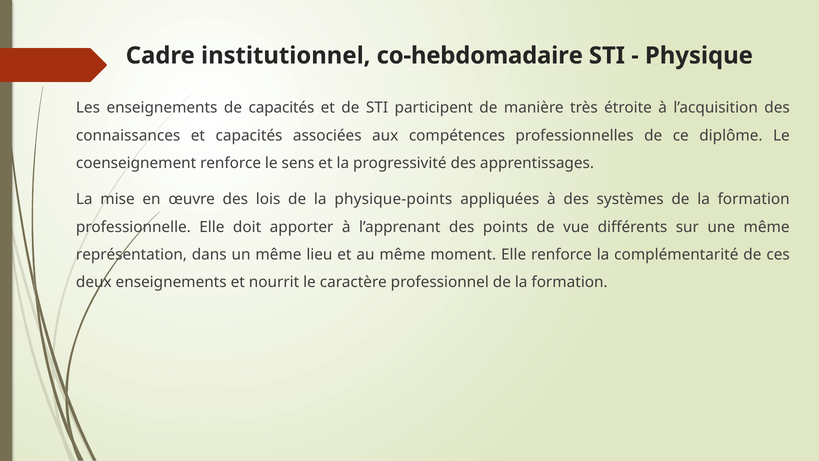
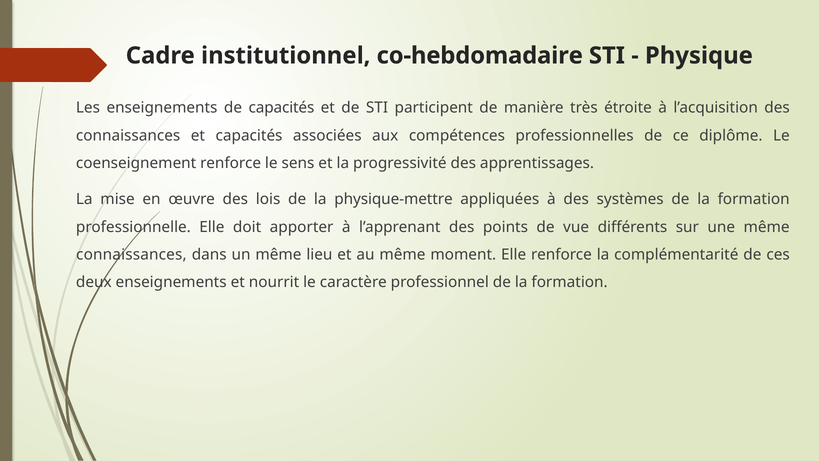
physique-points: physique-points -> physique-mettre (393, 199)
représentation: représentation -> connaissances (131, 255)
